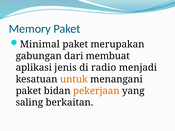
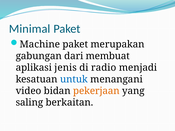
Memory: Memory -> Minimal (30, 29)
Minimal: Minimal -> Machine (40, 44)
untuk colour: orange -> blue (74, 79)
paket: paket -> video (29, 91)
